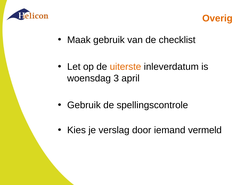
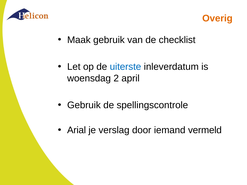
uiterste colour: orange -> blue (125, 67)
3: 3 -> 2 (116, 78)
Kies: Kies -> Arial (77, 130)
